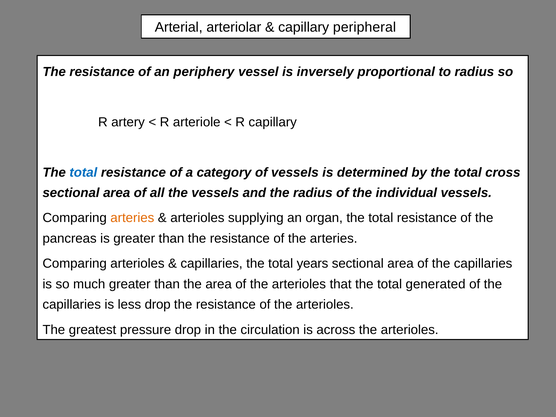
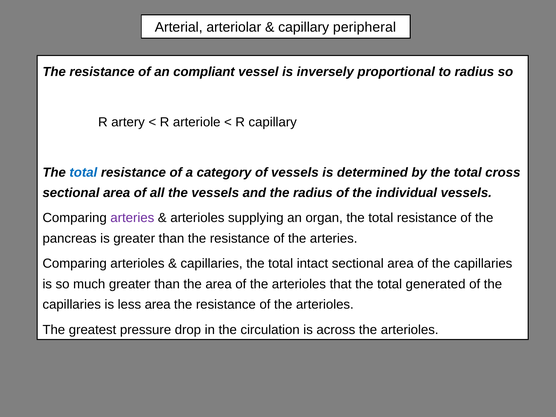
periphery: periphery -> compliant (204, 72)
arteries colour: orange -> purple (132, 218)
years: years -> intact (312, 264)
less drop: drop -> area (158, 305)
